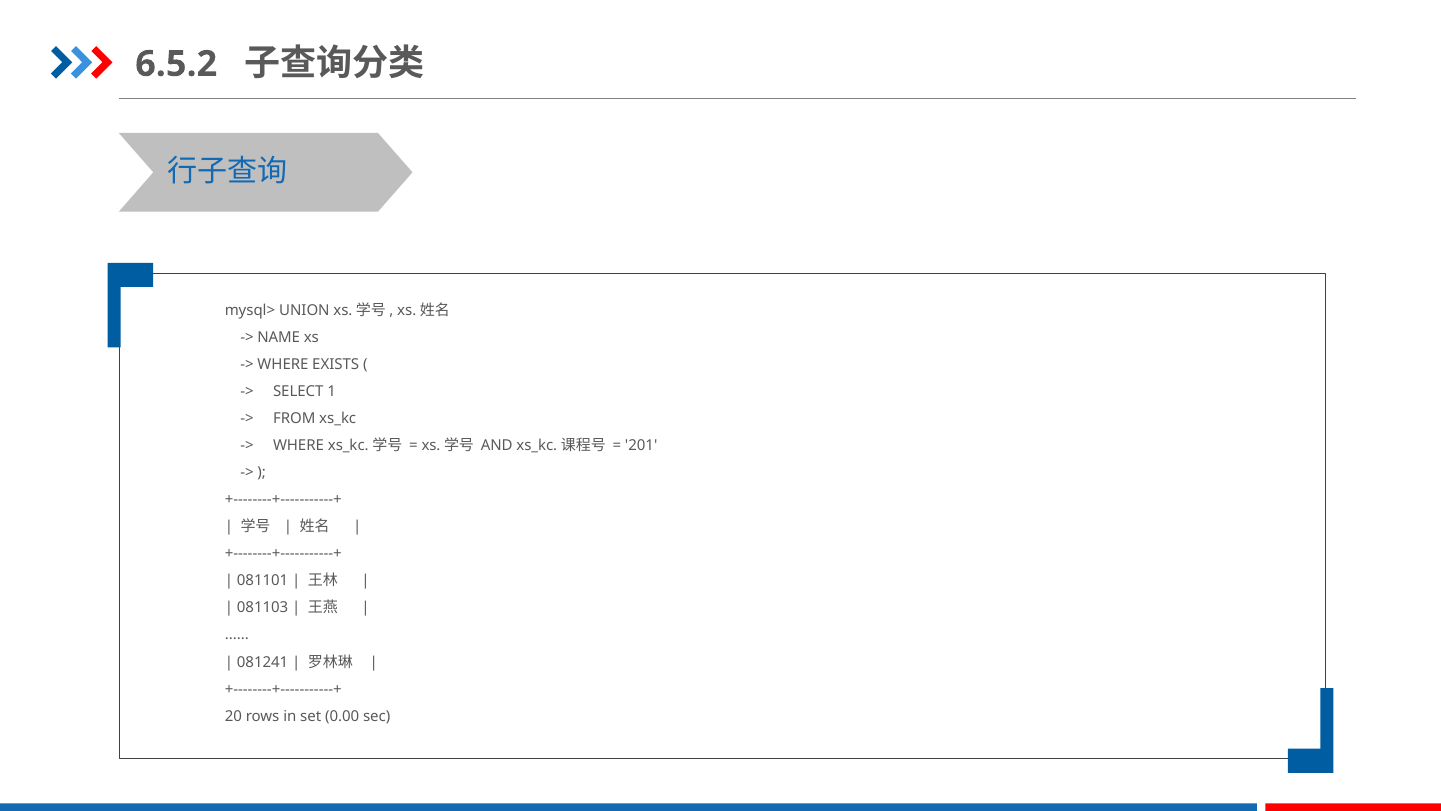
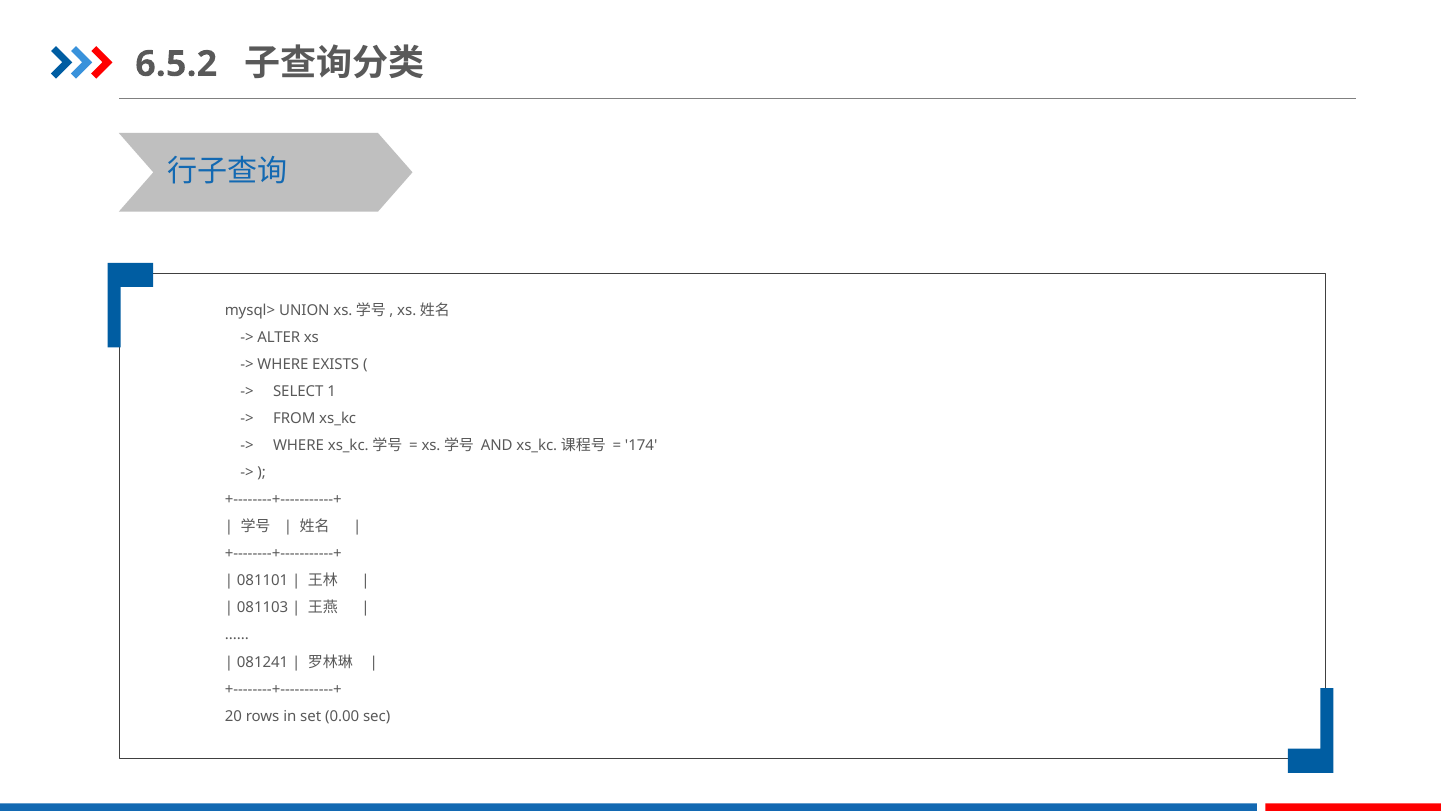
NAME: NAME -> ALTER (279, 337)
201: 201 -> 174 (641, 445)
